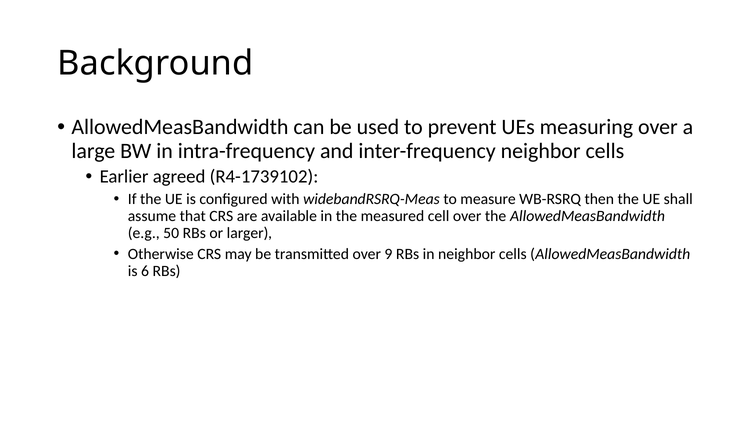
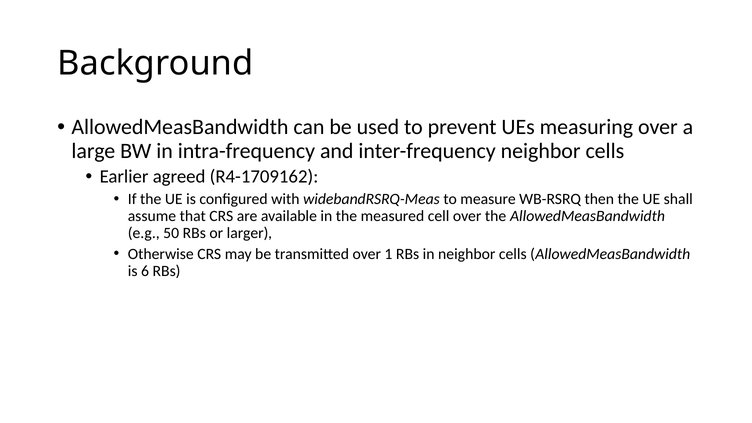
R4-1739102: R4-1739102 -> R4-1709162 (264, 177)
9: 9 -> 1 (388, 254)
